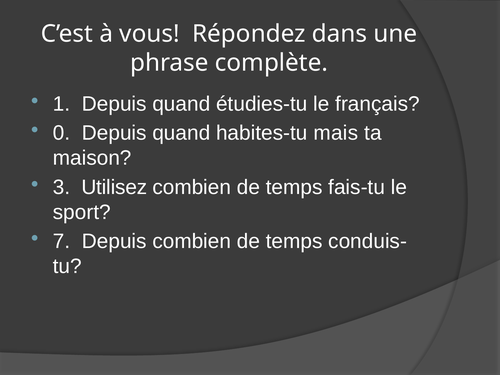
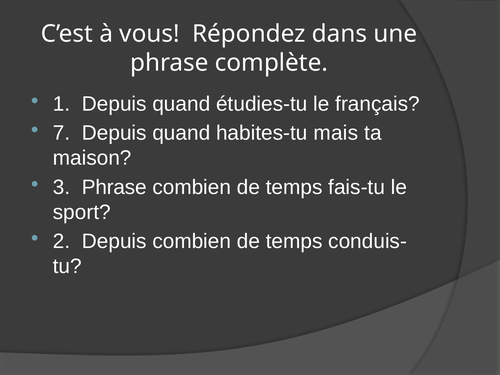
0: 0 -> 7 (62, 133)
3 Utilisez: Utilisez -> Phrase (114, 187)
7: 7 -> 2 (62, 241)
